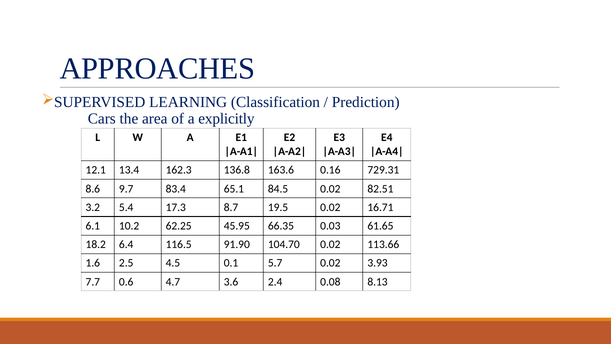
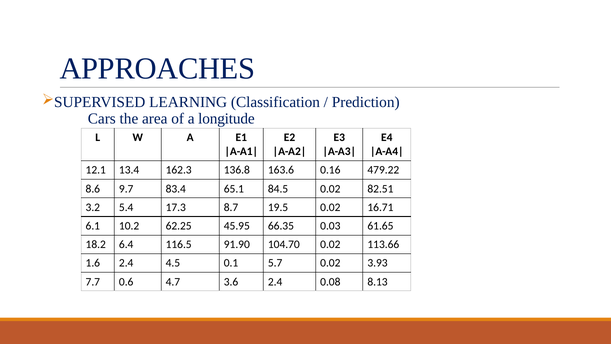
explicitly: explicitly -> longitude (226, 118)
729.31: 729.31 -> 479.22 (383, 170)
1.6 2.5: 2.5 -> 2.4 (126, 263)
